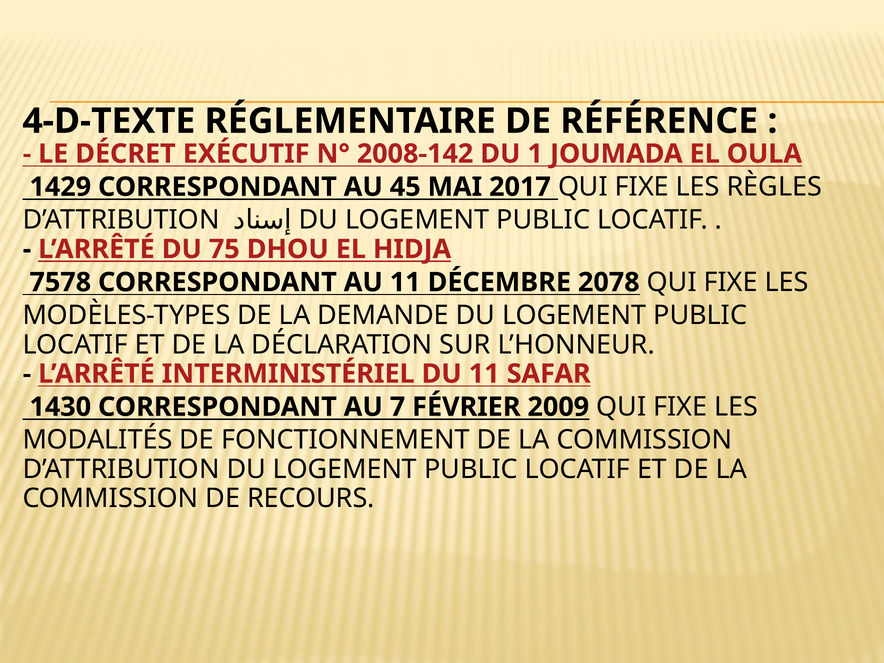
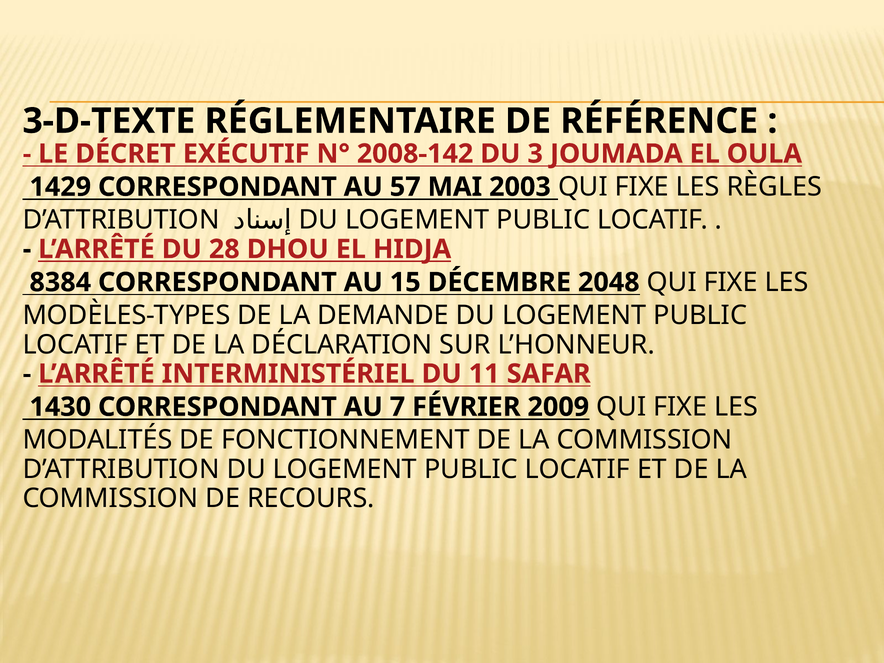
4-D-TEXTE: 4-D-TEXTE -> 3-D-TEXTE (109, 121)
1: 1 -> 3 (535, 154)
45: 45 -> 57 (405, 187)
2017: 2017 -> 2003 (520, 187)
75: 75 -> 28 (224, 249)
7578: 7578 -> 8384 (60, 282)
AU 11: 11 -> 15 (405, 282)
2078: 2078 -> 2048 (609, 282)
